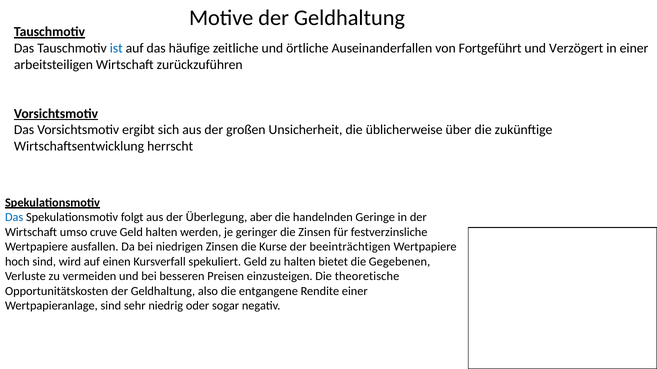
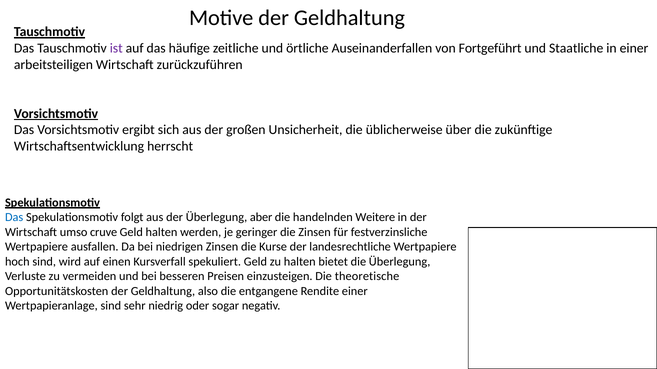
ist colour: blue -> purple (116, 48)
Verzögert: Verzögert -> Staatliche (576, 48)
Geringe: Geringe -> Weitere (375, 218)
beeinträchtigen: beeinträchtigen -> landesrechtliche (350, 247)
die Gegebenen: Gegebenen -> Überlegung (400, 262)
